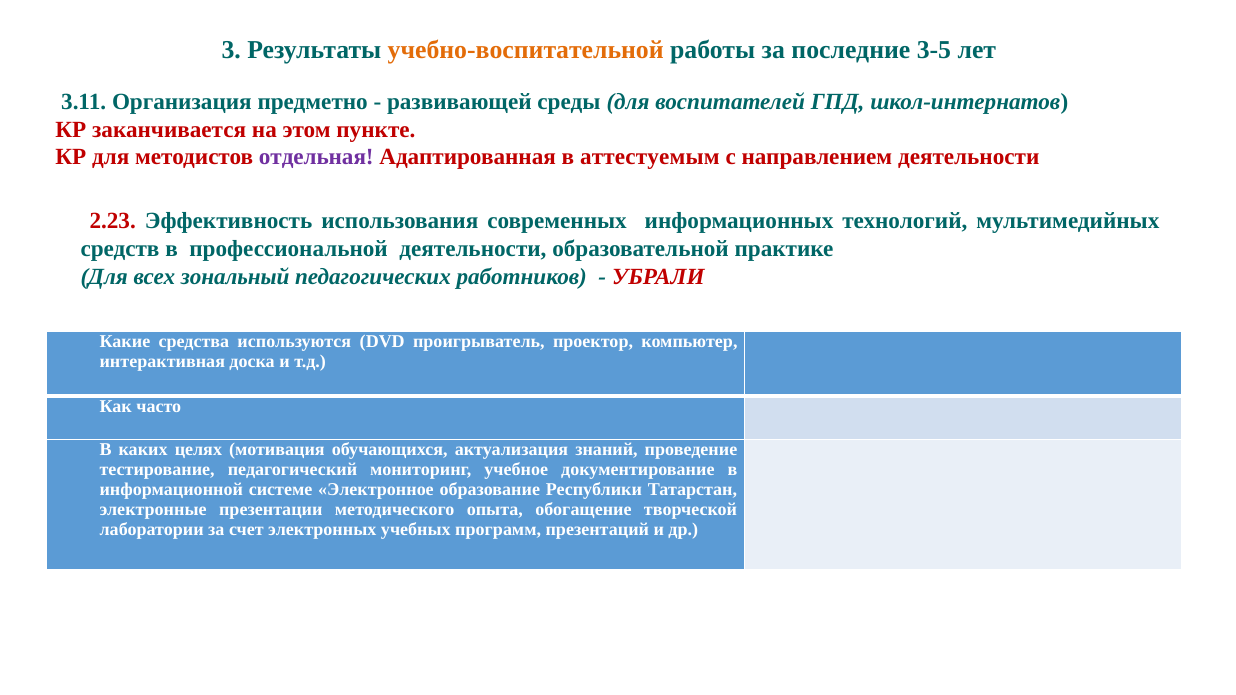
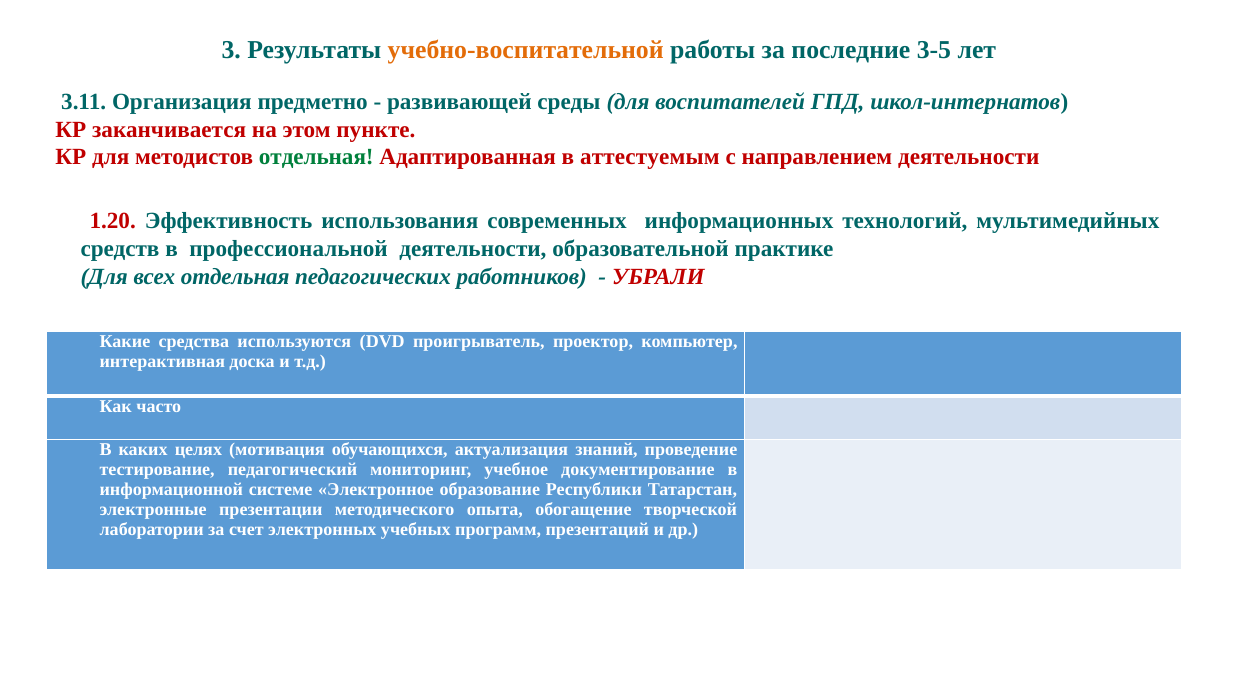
отдельная colour: purple -> green (316, 157)
2.23: 2.23 -> 1.20 (113, 221)
всех зональный: зональный -> отдельная (235, 277)
